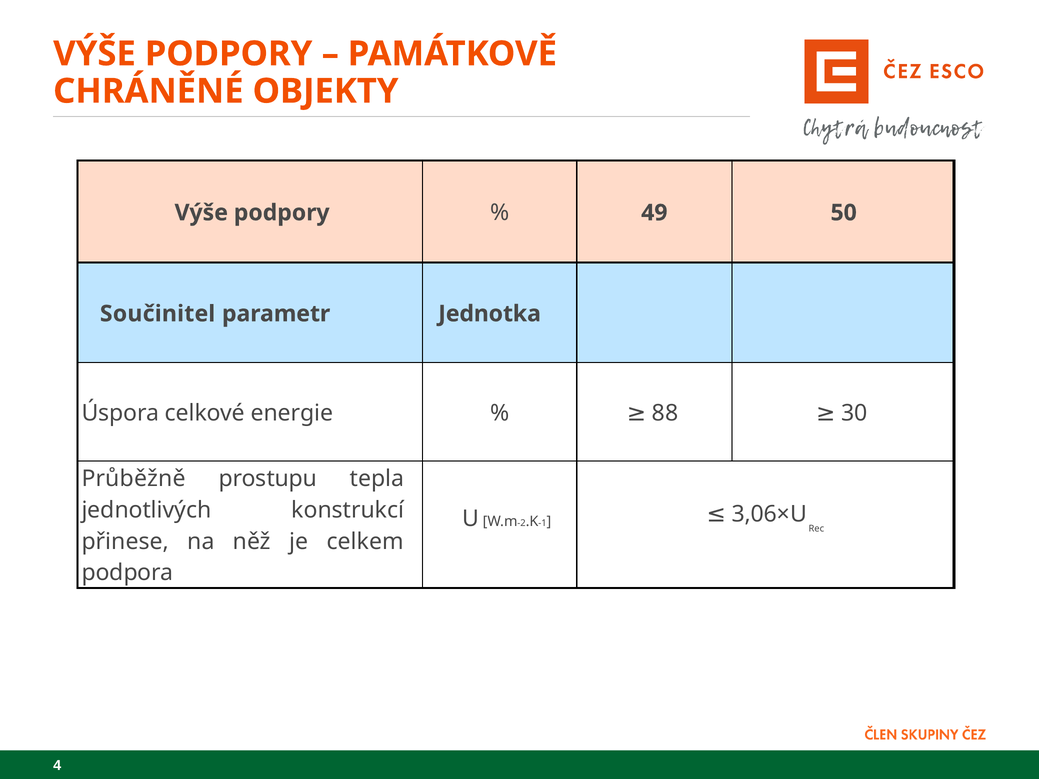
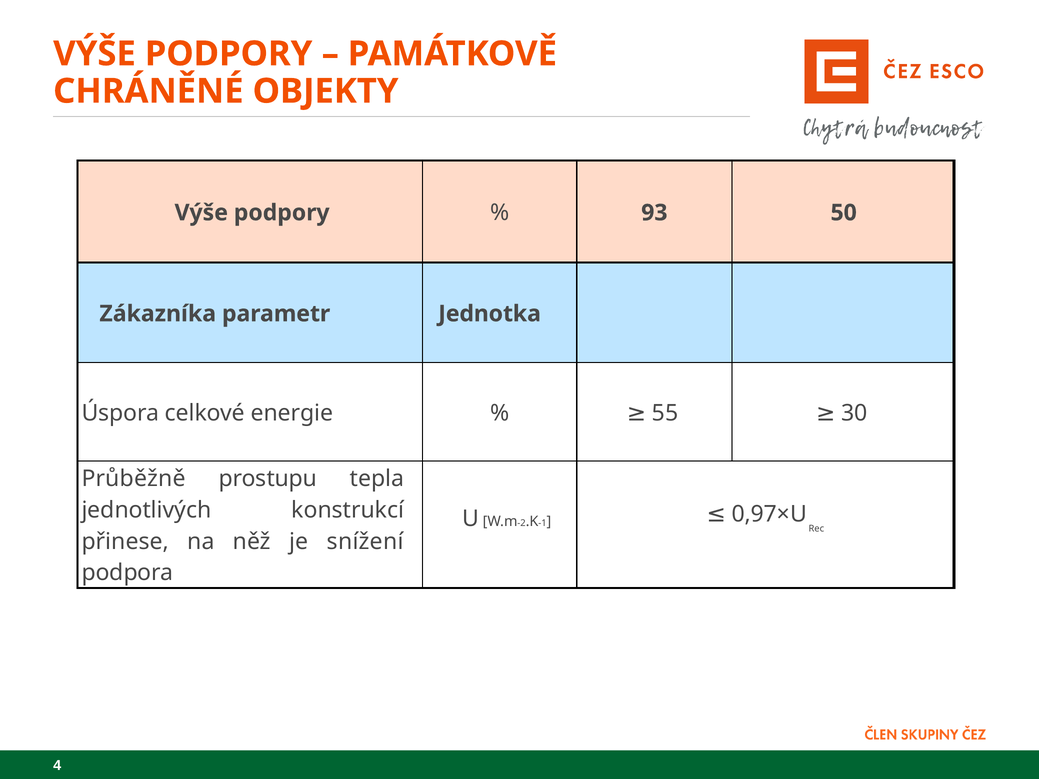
49: 49 -> 93 (654, 213)
Součinitel: Součinitel -> Zákazníka (158, 314)
88: 88 -> 55 (665, 413)
3,06×U: 3,06×U -> 0,97×U (769, 514)
celkem: celkem -> snížení (365, 542)
